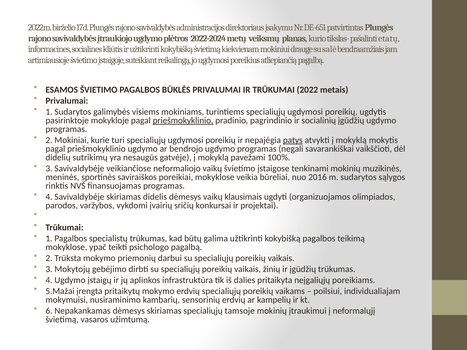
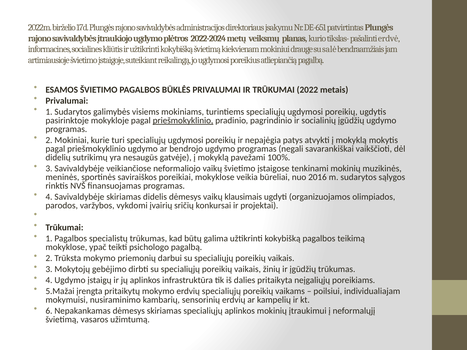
etatų: etatų -> erdvė (389, 38)
patys underline: present -> none (293, 140)
specialiųjų tamsoje: tamsoje -> aplinkos (240, 311)
